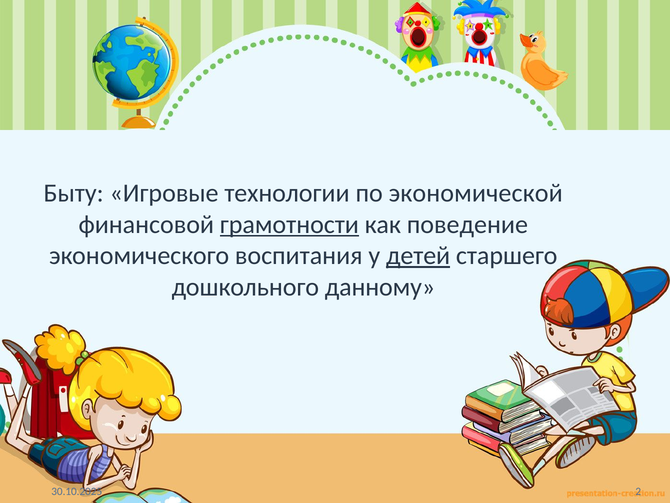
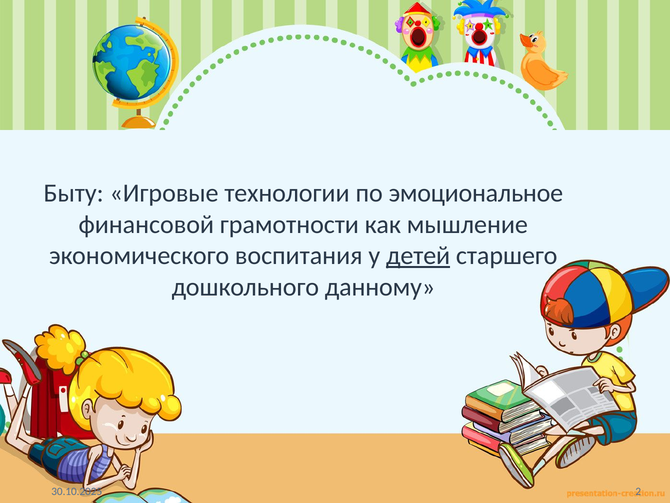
экономической: экономической -> эмоциональное (476, 193)
грамотности underline: present -> none (289, 224)
поведение: поведение -> мышление (467, 224)
